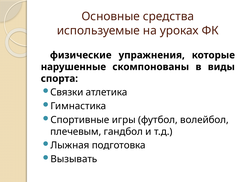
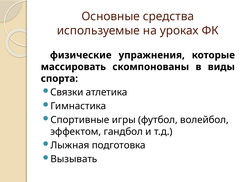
нарушенные: нарушенные -> массировать (73, 67)
плечевым: плечевым -> эффектом (76, 132)
